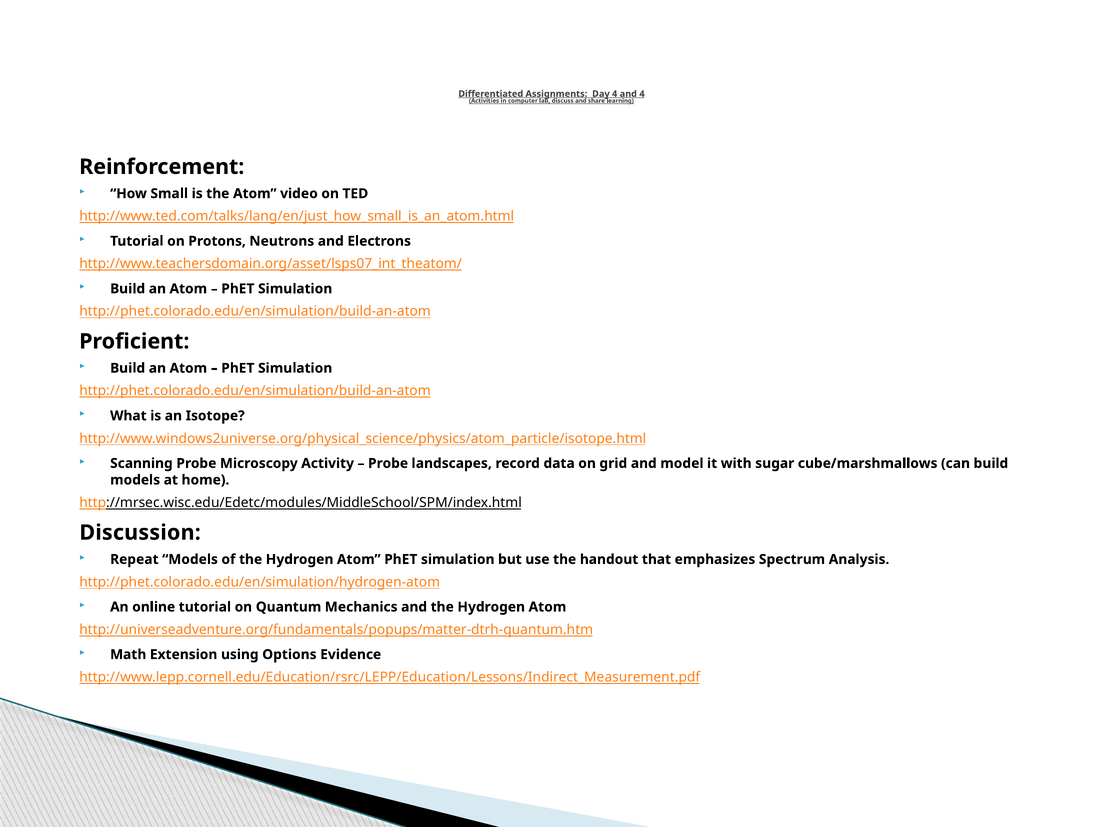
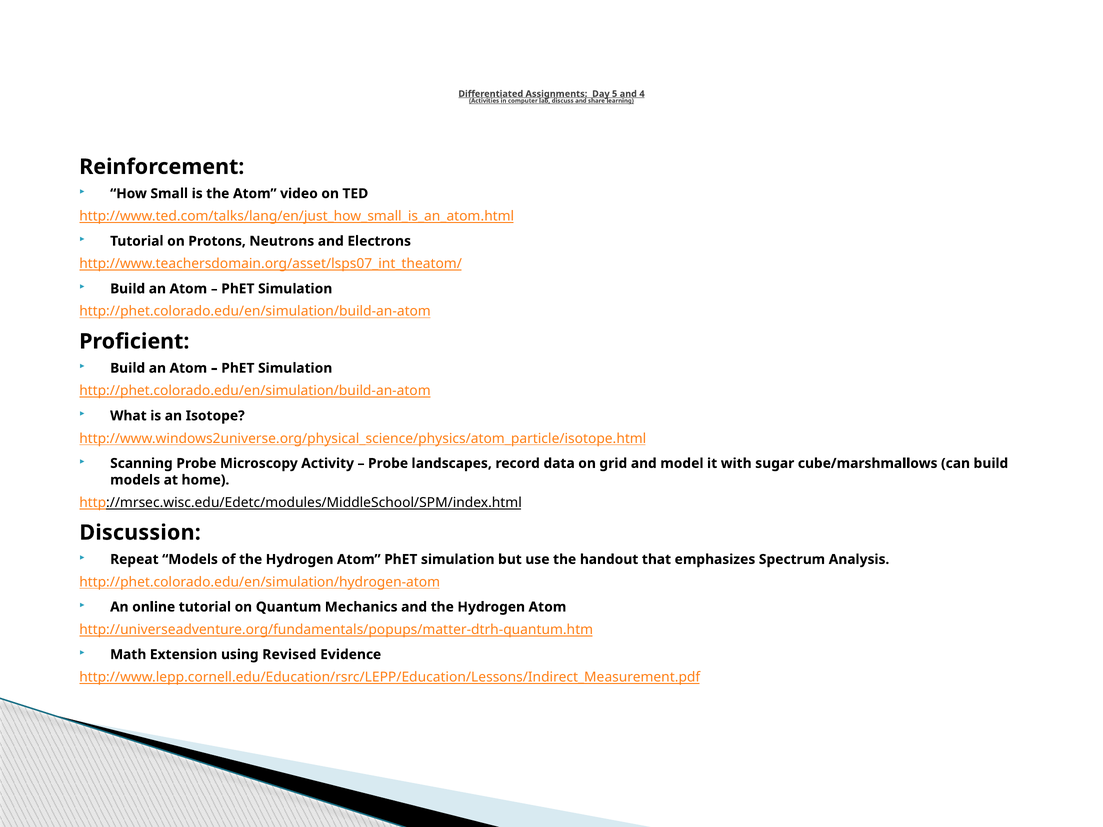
Day 4: 4 -> 5 (615, 94)
Options: Options -> Revised (289, 655)
